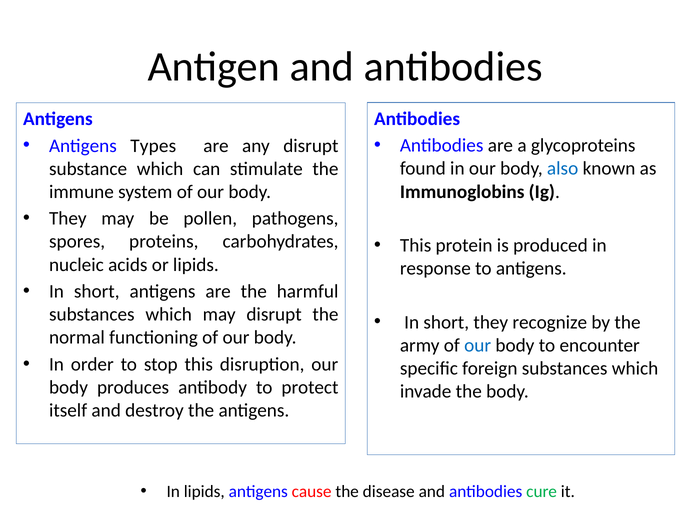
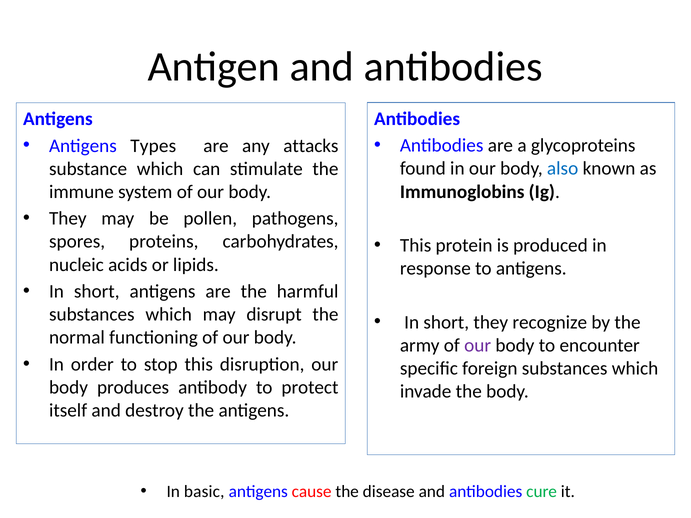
any disrupt: disrupt -> attacks (311, 146)
our colour: blue -> purple (478, 345)
In lipids: lipids -> basic (204, 492)
